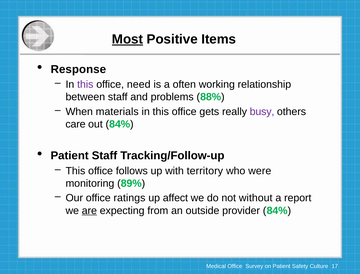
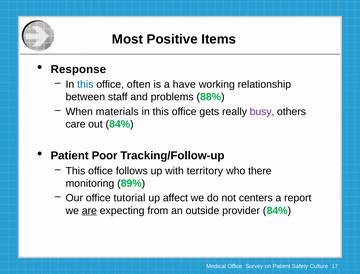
Most underline: present -> none (128, 39)
this colour: purple -> blue (85, 85)
need: need -> often (139, 85)
often: often -> have (184, 85)
Patient Staff: Staff -> Poor (105, 156)
were: were -> there (260, 171)
ratings: ratings -> tutorial (129, 198)
without: without -> centers (256, 198)
